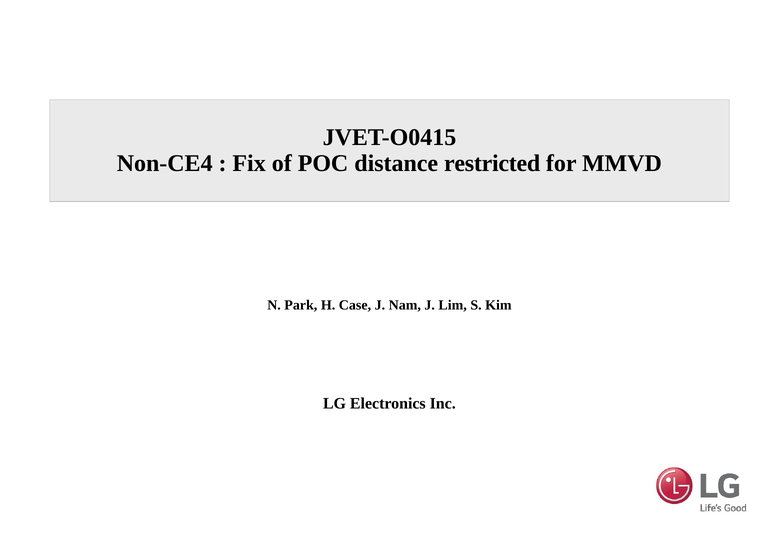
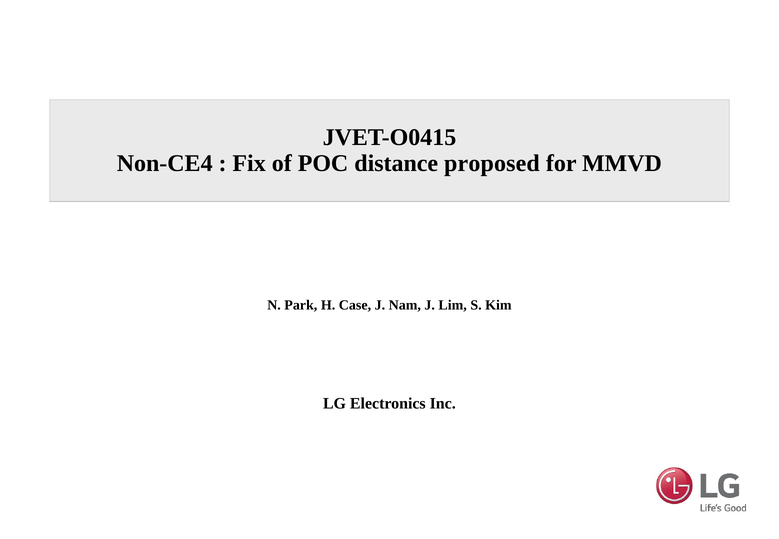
restricted: restricted -> proposed (492, 164)
